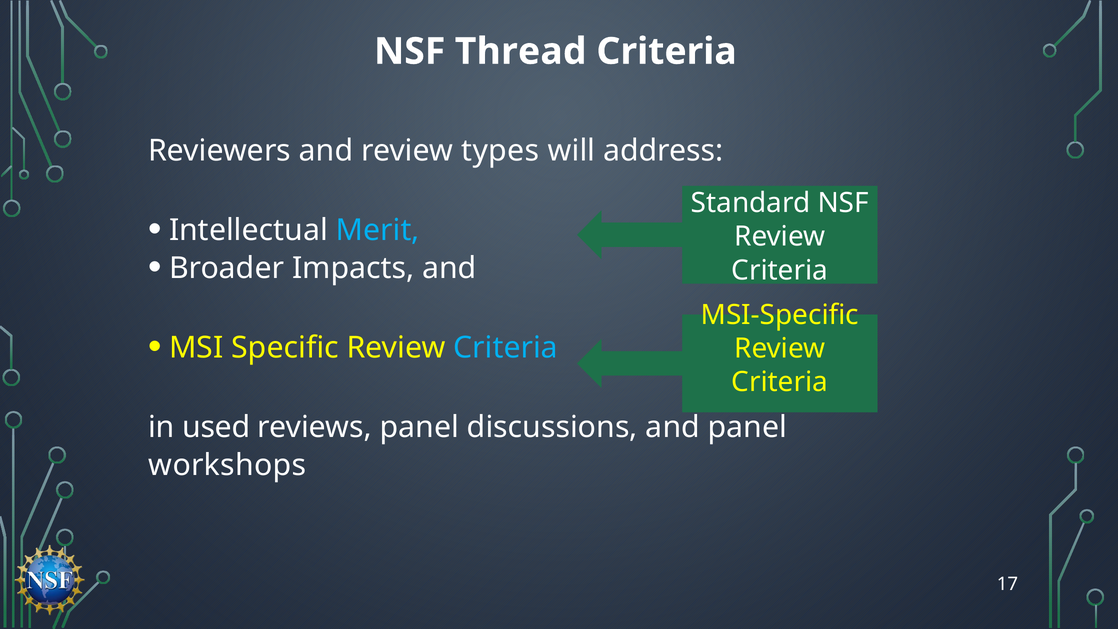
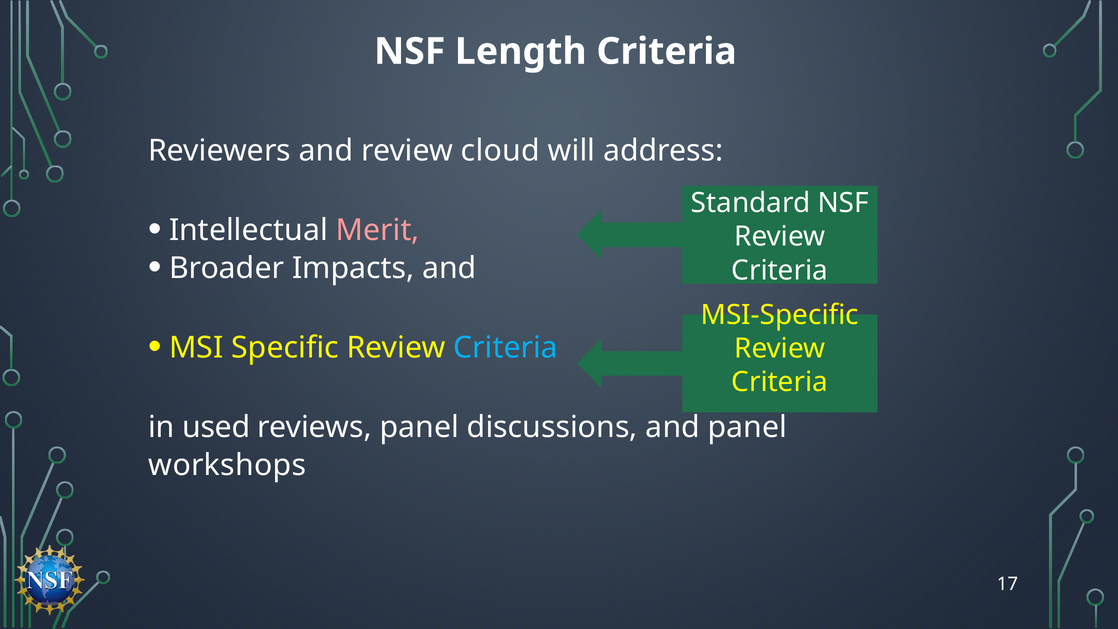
Thread: Thread -> Length (521, 51)
types: types -> cloud (500, 151)
Merit colour: light blue -> pink (378, 230)
